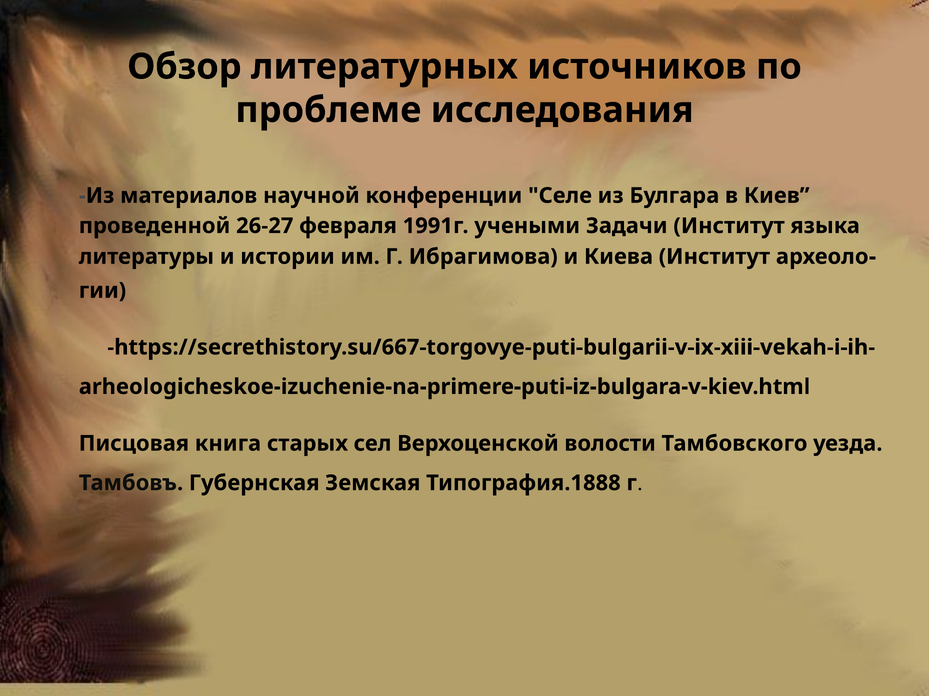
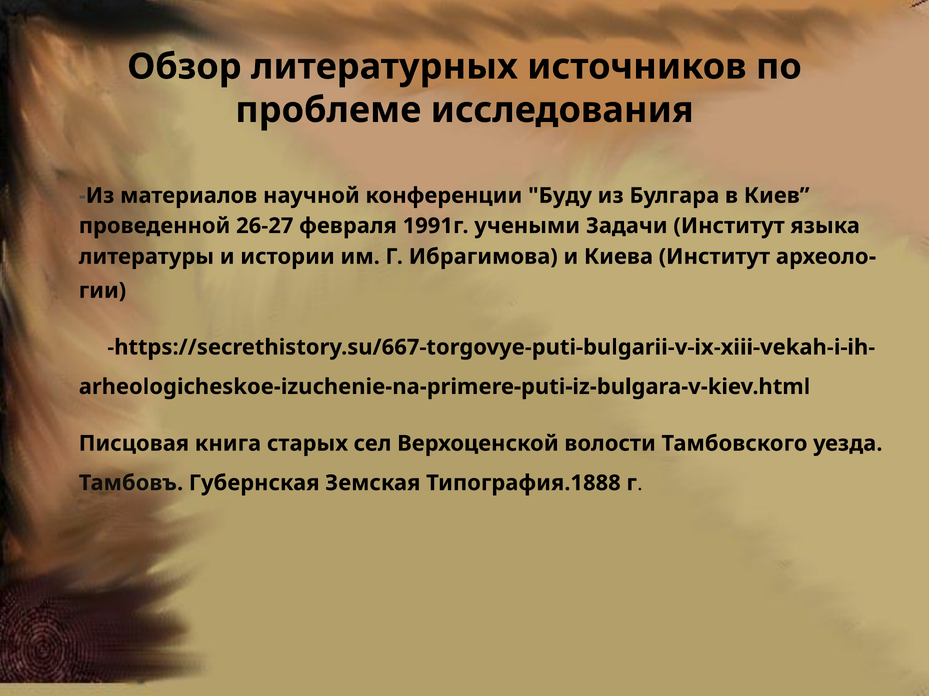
Селе: Селе -> Буду (560, 196)
